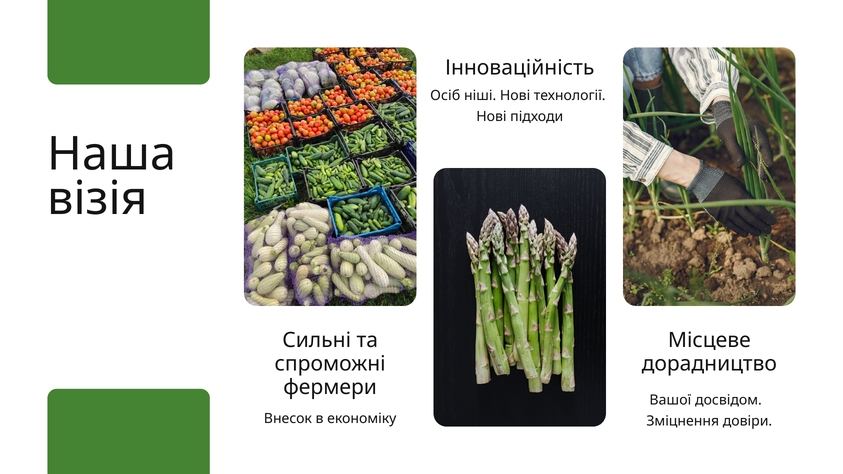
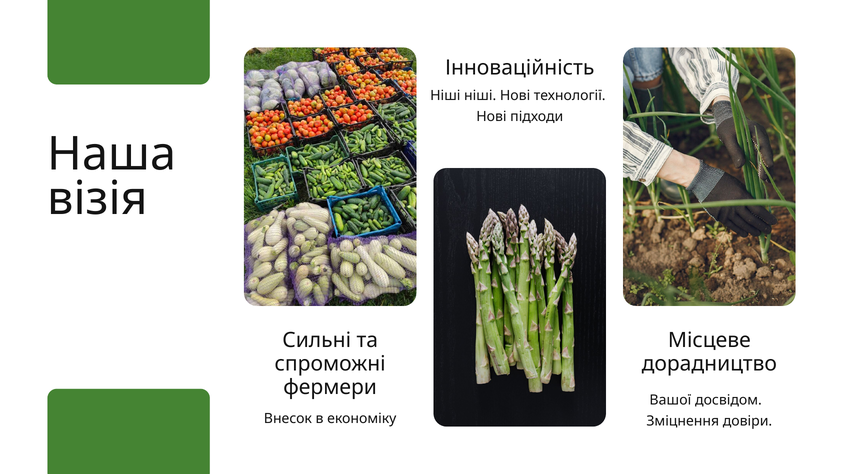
Осіб: Осіб -> Ніші (445, 96)
